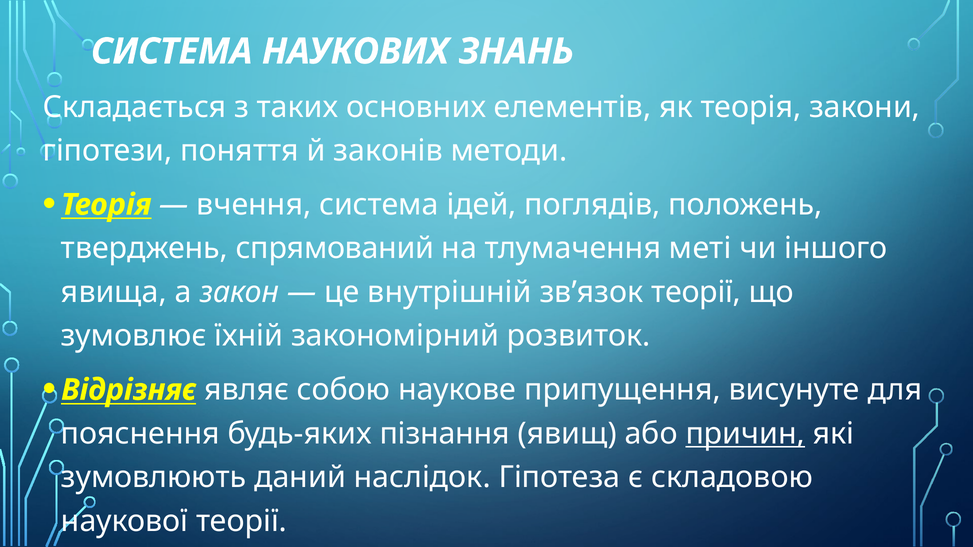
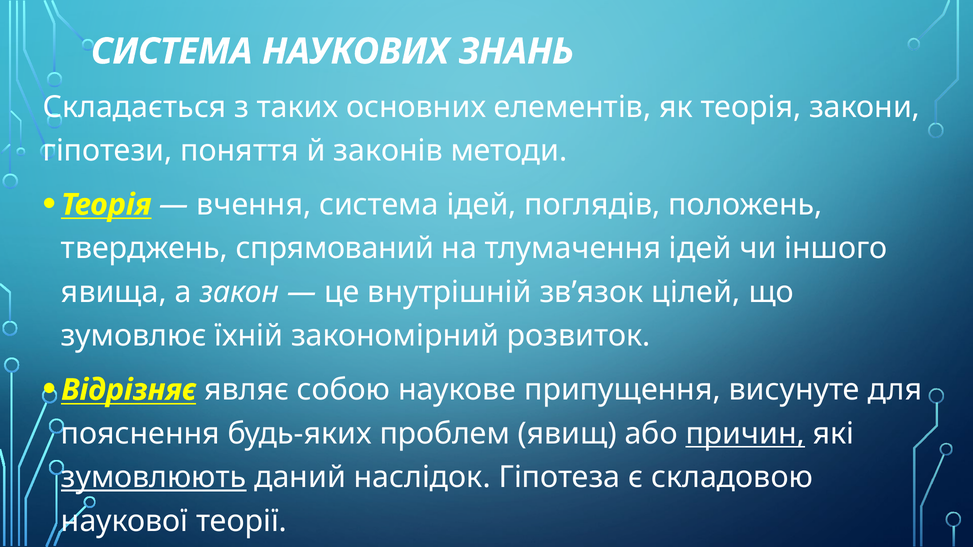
тлумачення меті: меті -> ідей (700, 249)
зв’язок теорії: теорії -> цілей (696, 292)
пізнання: пізнання -> проблем (445, 434)
зумовлюють underline: none -> present (154, 478)
